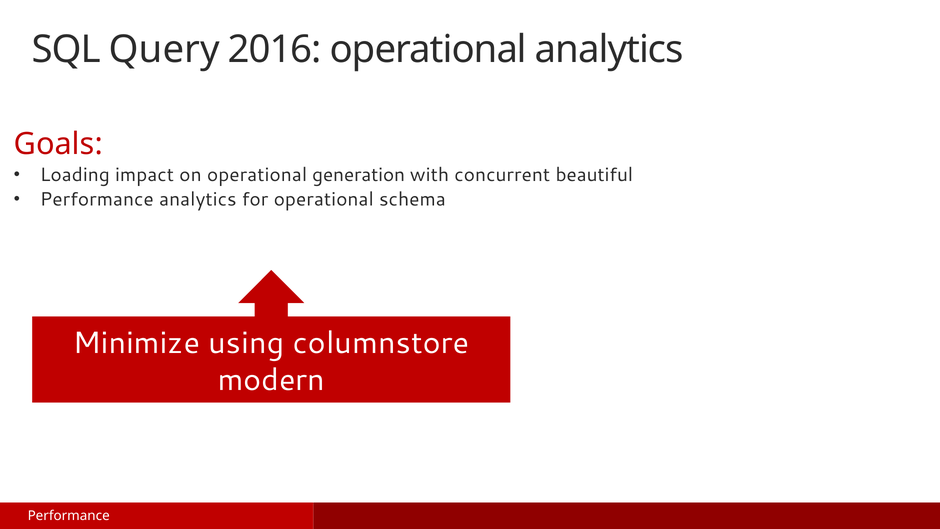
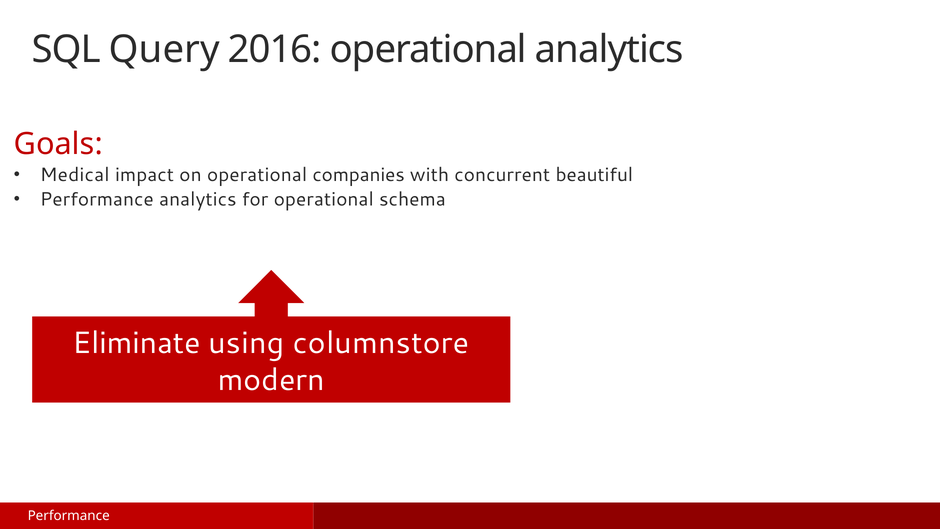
Loading: Loading -> Medical (75, 175)
generation: generation -> companies (359, 175)
Minimize: Minimize -> Eliminate (136, 343)
